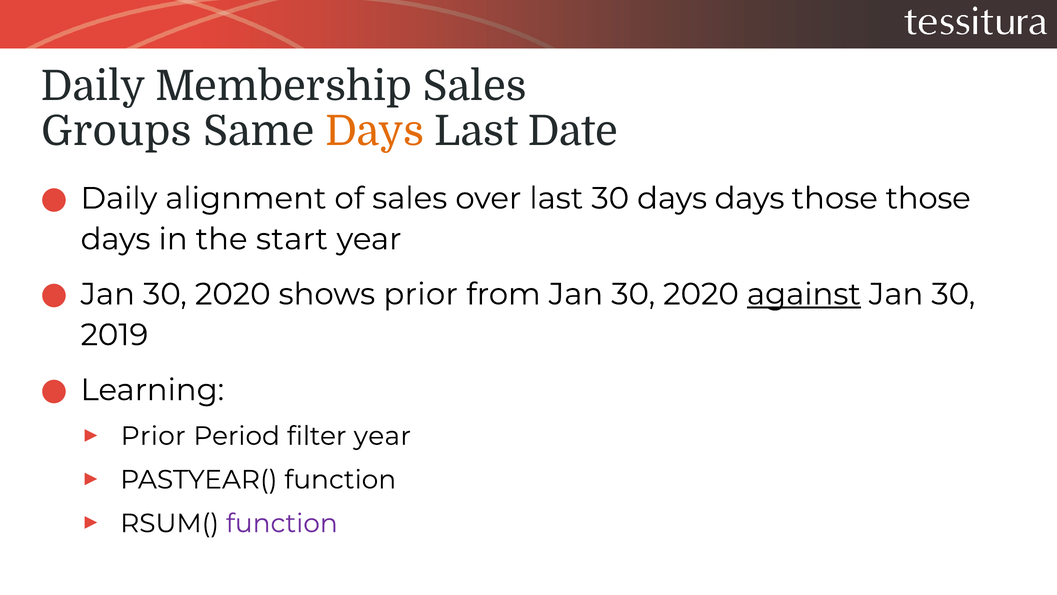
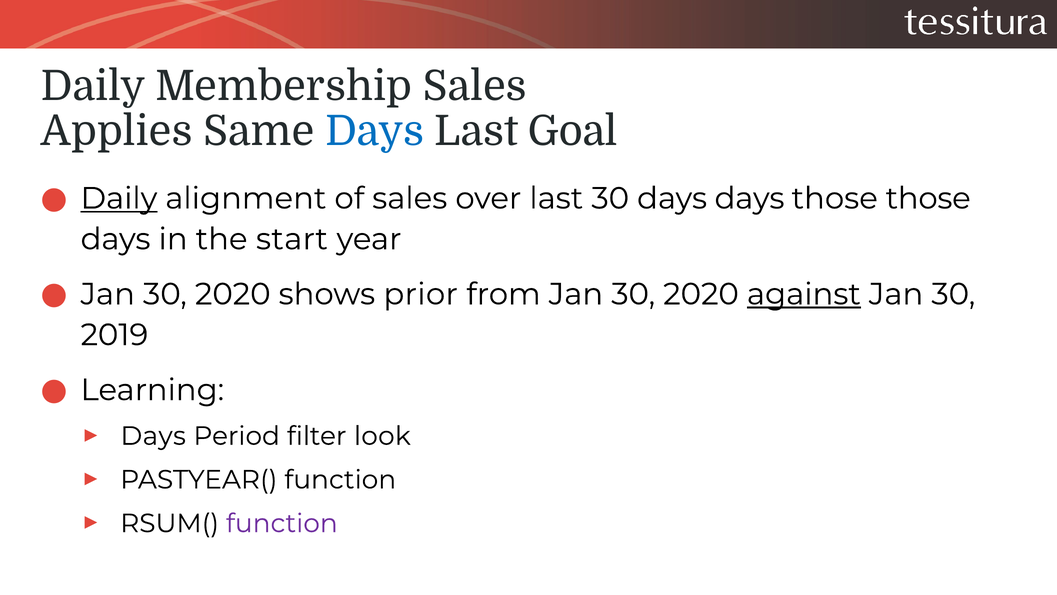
Groups: Groups -> Applies (117, 131)
Days colour: orange -> blue (375, 131)
Date: Date -> Goal (573, 131)
Daily underline: none -> present (119, 198)
Prior: Prior -> Days (153, 436)
filter year: year -> look (382, 436)
